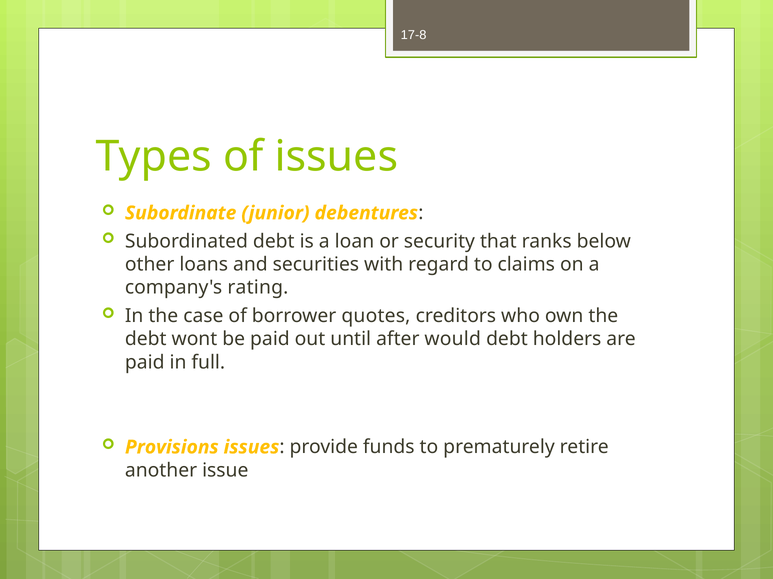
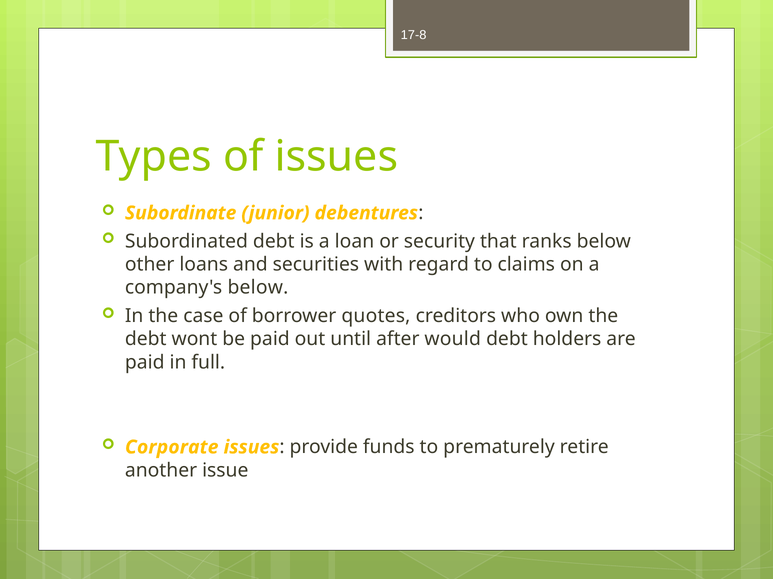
company's rating: rating -> below (258, 288)
Provisions: Provisions -> Corporate (172, 448)
